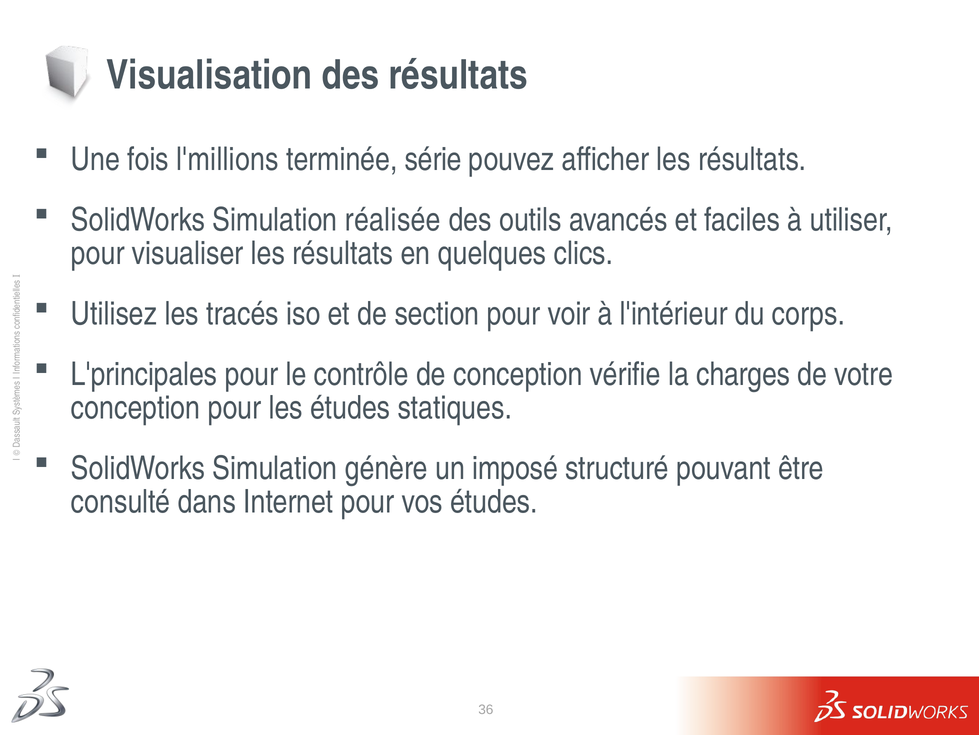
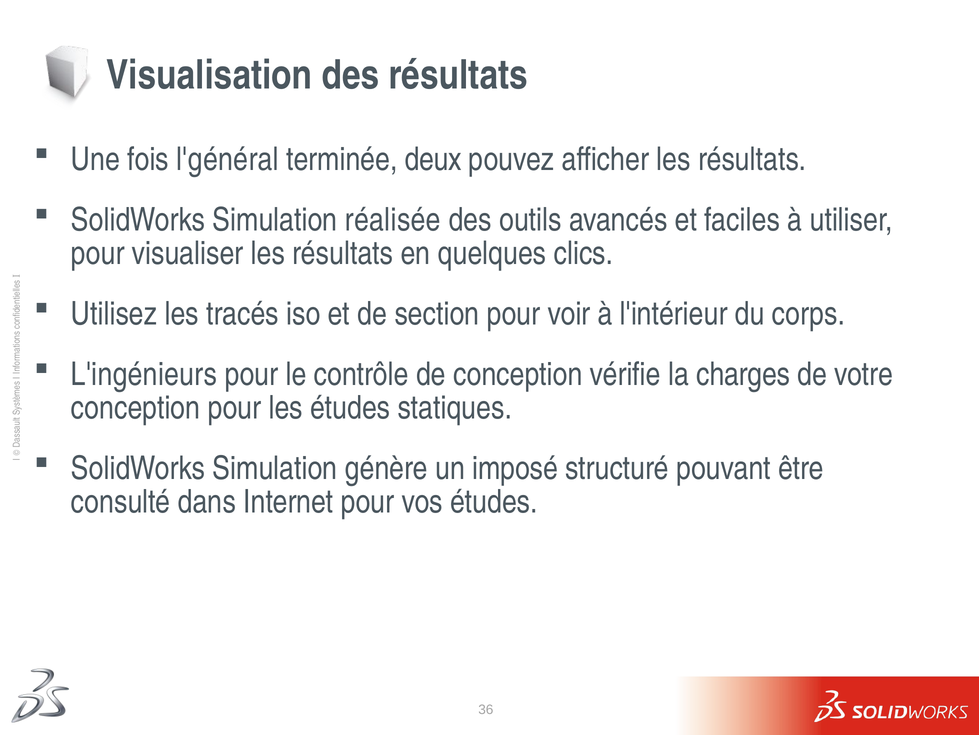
l'millions: l'millions -> l'général (228, 159)
série: série -> deux (433, 159)
L'principales: L'principales -> L'ingénieurs (144, 374)
